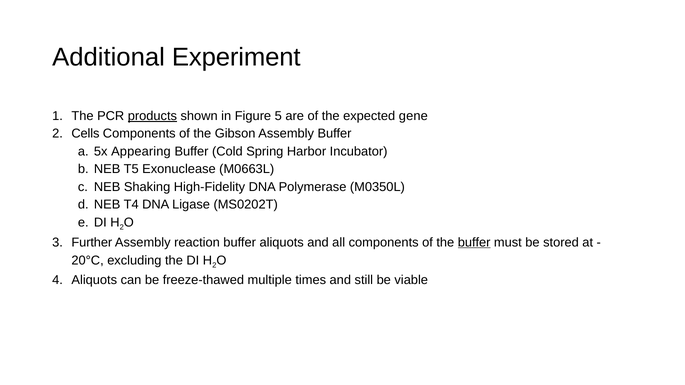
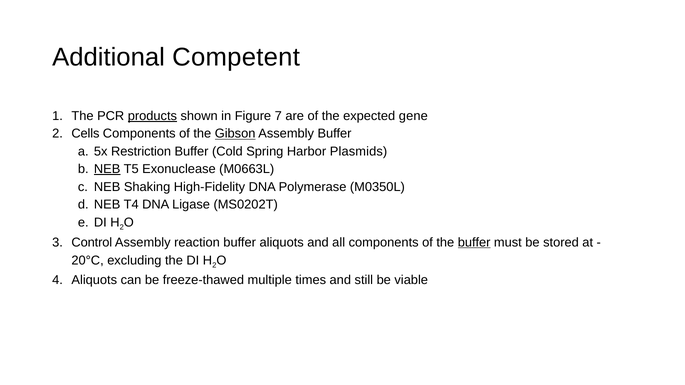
Experiment: Experiment -> Competent (236, 58)
5: 5 -> 7 (278, 116)
Gibson underline: none -> present (235, 134)
Appearing: Appearing -> Restriction (141, 151)
Incubator: Incubator -> Plasmids (359, 151)
NEB underline: none -> present (107, 169)
Further: Further -> Control (92, 243)
